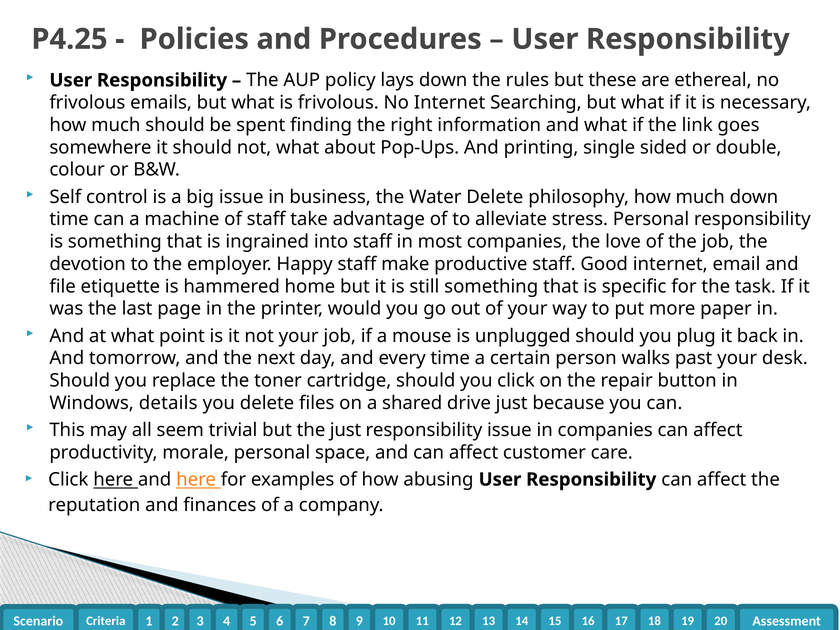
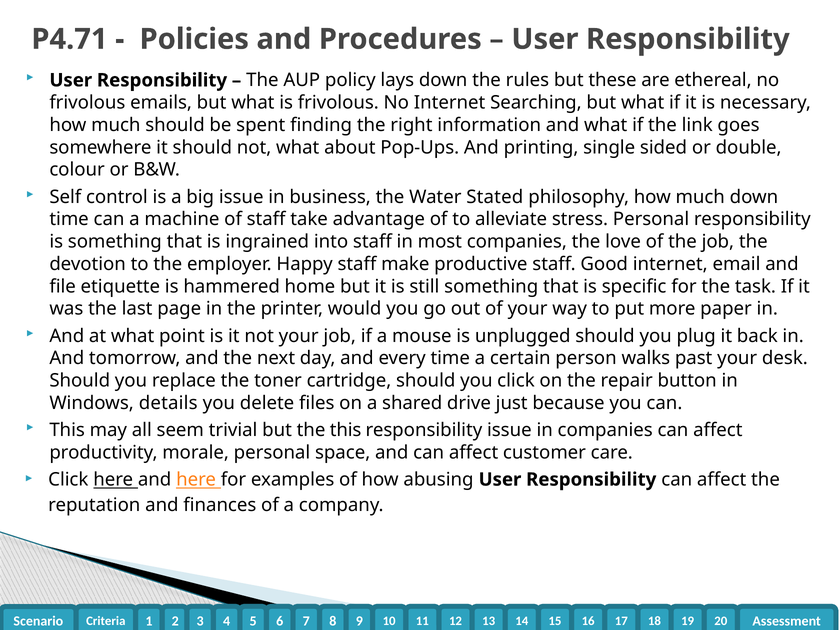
P4.25: P4.25 -> P4.71 (69, 39)
Water Delete: Delete -> Stated (495, 197)
the just: just -> this (346, 430)
